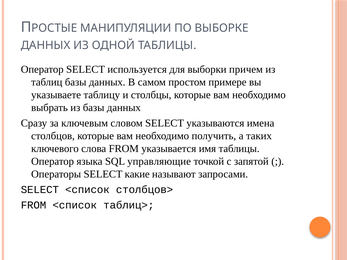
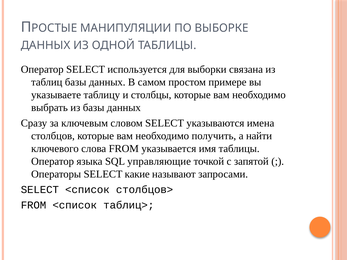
причем: причем -> связана (246, 70)
таких: таких -> найти (259, 136)
